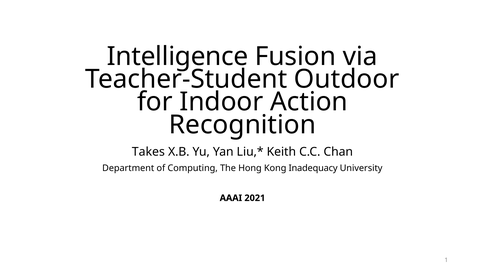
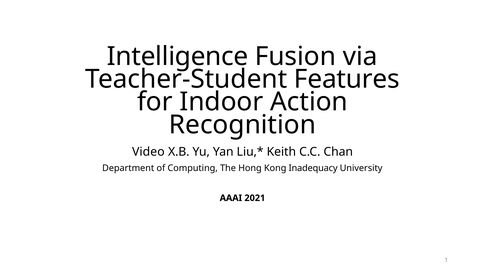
Outdoor: Outdoor -> Features (347, 79)
Takes: Takes -> Video (148, 152)
